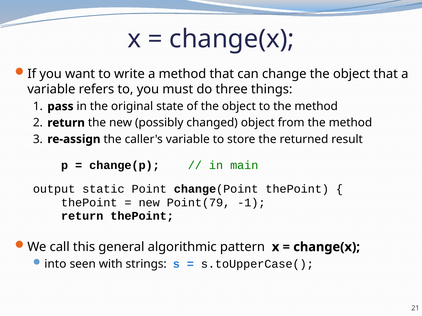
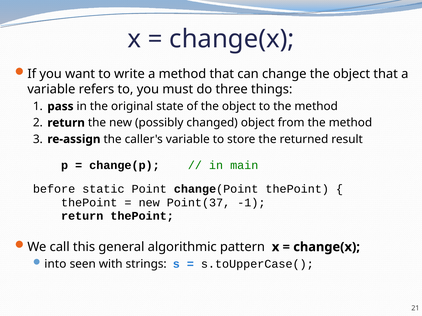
output: output -> before (54, 189)
Point(79: Point(79 -> Point(37 (199, 203)
